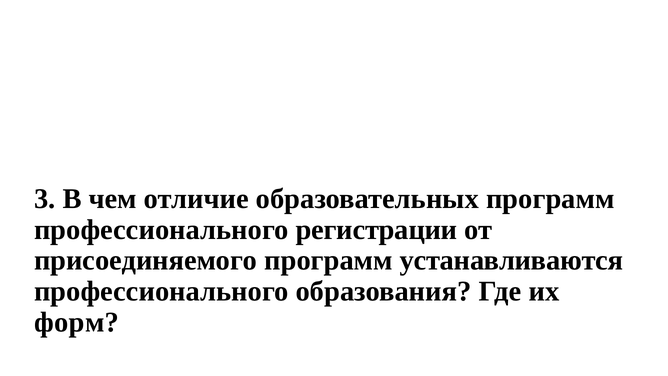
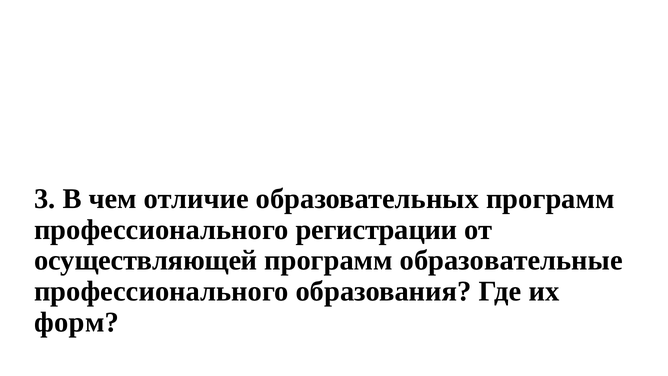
присоединяемого: присоединяемого -> осуществляющей (146, 260)
устанавливаются: устанавливаются -> образовательные (511, 260)
